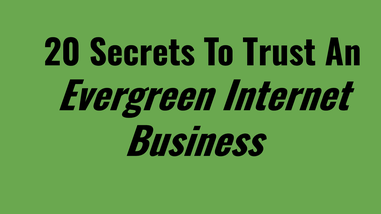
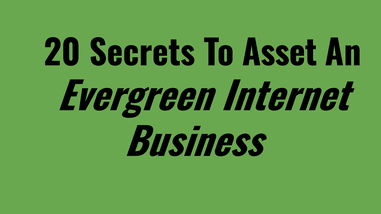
Trust: Trust -> Asset (280, 54)
